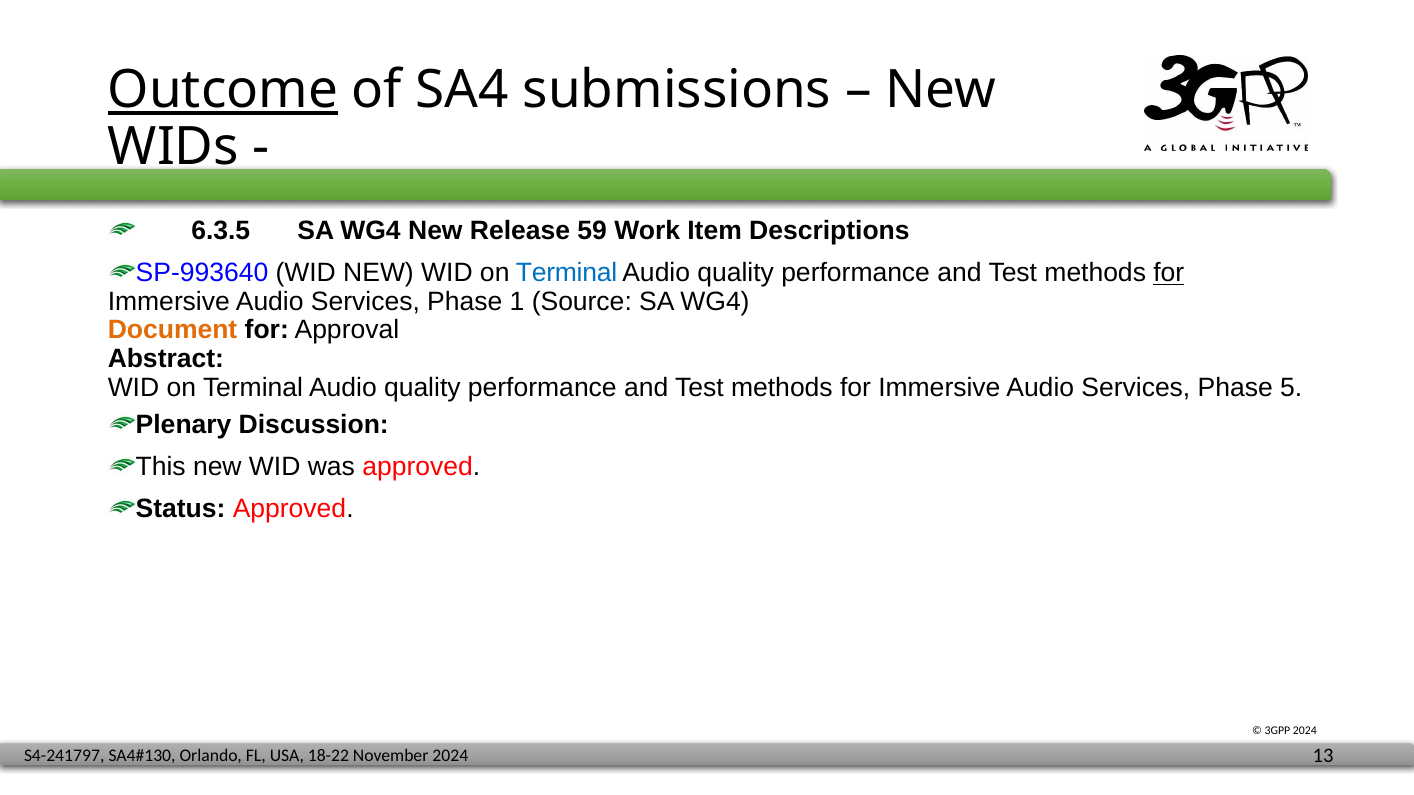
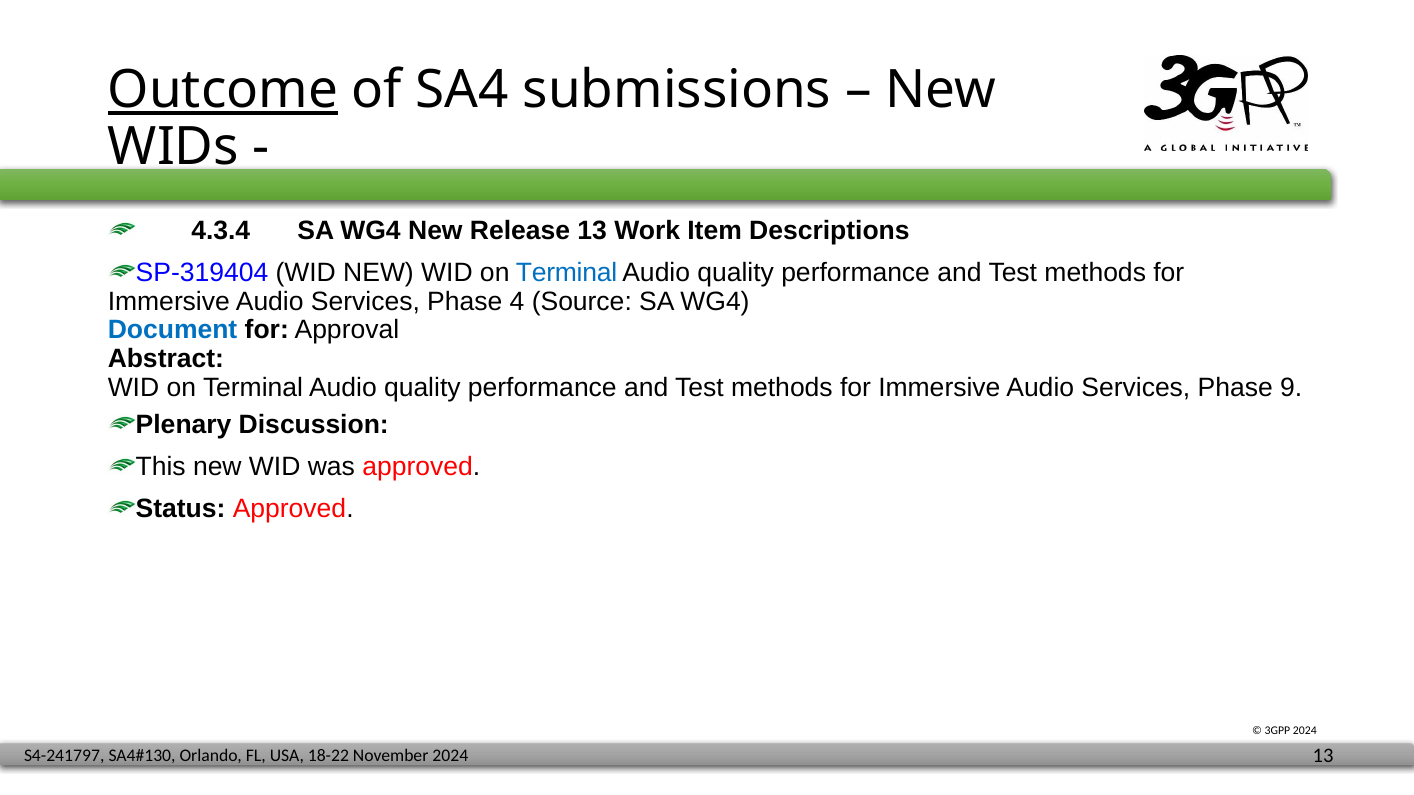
6.3.5: 6.3.5 -> 4.3.4 (221, 231)
Release 59: 59 -> 13 (592, 231)
SP-993640: SP-993640 -> SP-319404 (202, 273)
for underline: present -> none (1169, 273)
1: 1 -> 4 (517, 302)
Document colour: orange -> blue (173, 330)
5: 5 -> 9 (1291, 388)
